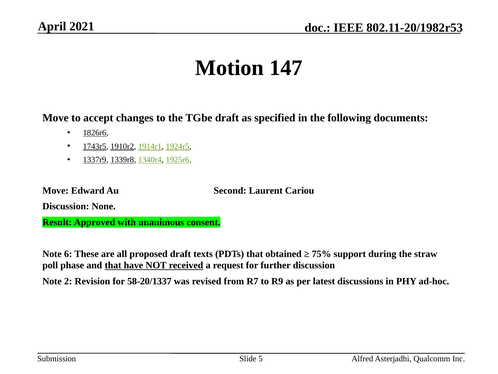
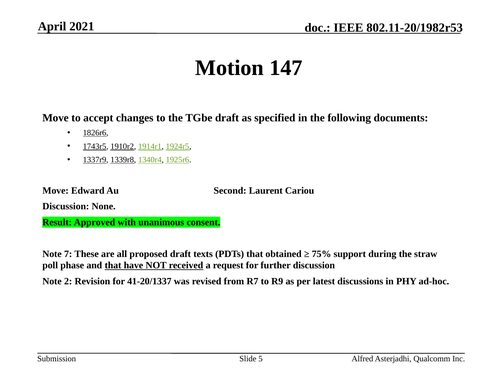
6: 6 -> 7 (68, 253)
58-20/1337: 58-20/1337 -> 41-20/1337 (149, 281)
